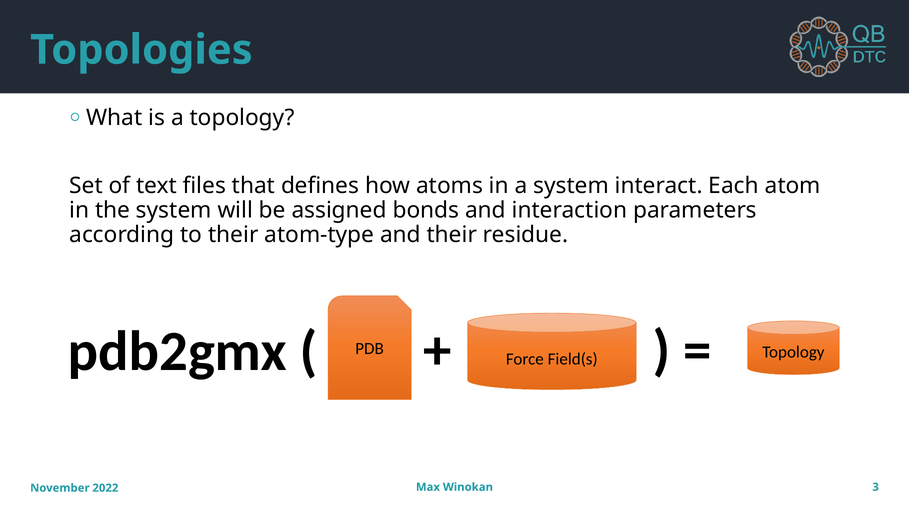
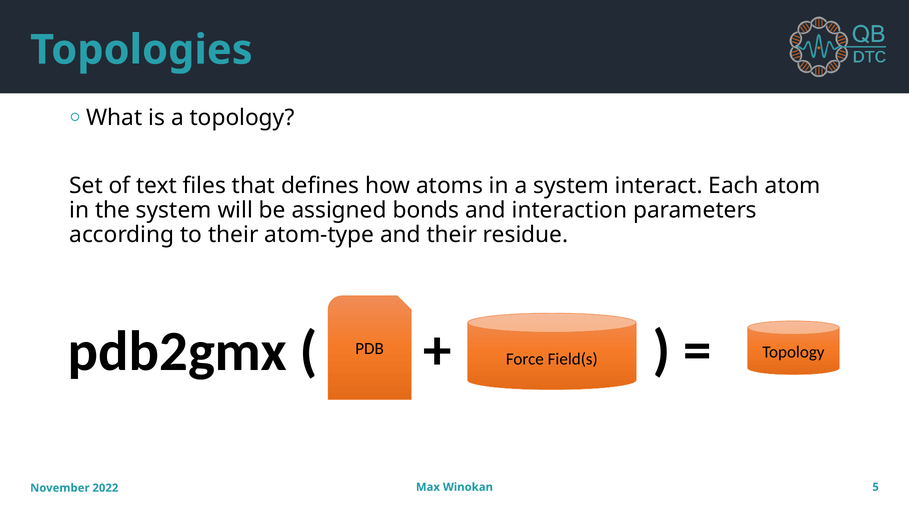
3: 3 -> 5 (876, 487)
